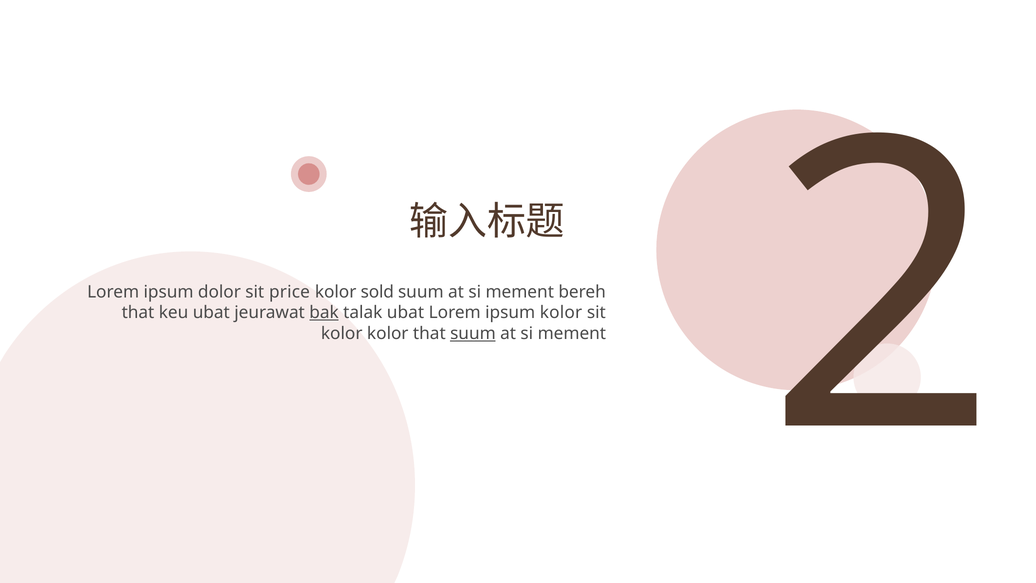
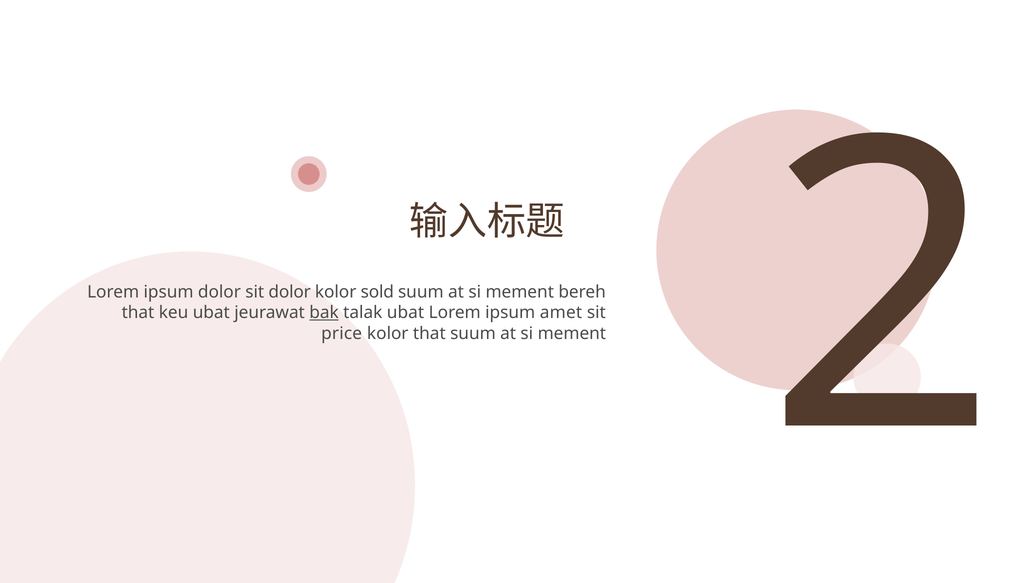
sit price: price -> dolor (290, 292)
ipsum kolor: kolor -> amet (561, 313)
kolor: kolor -> price (342, 333)
suum underline: present -> none (473, 333)
